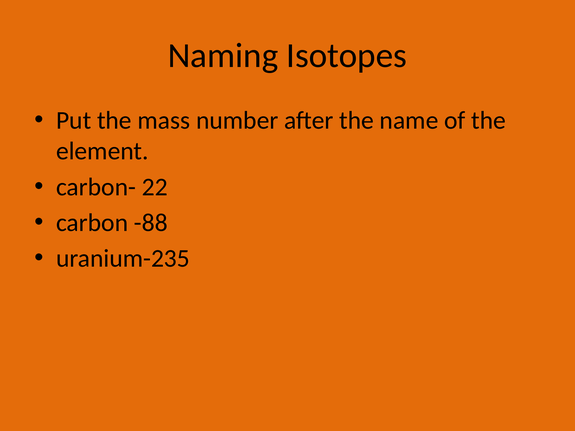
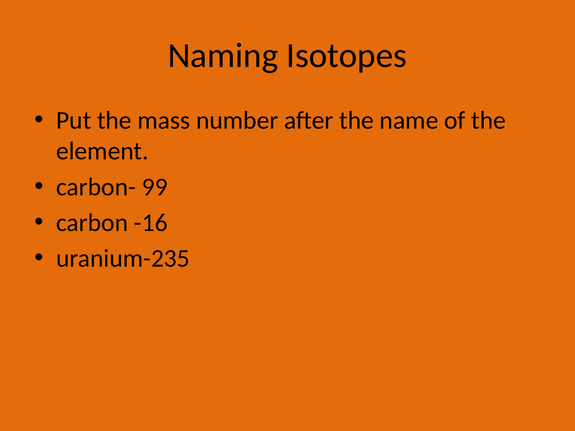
22: 22 -> 99 (155, 187)
-88: -88 -> -16 (151, 223)
